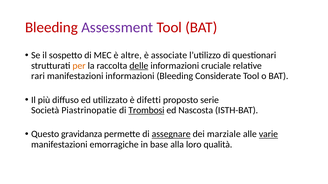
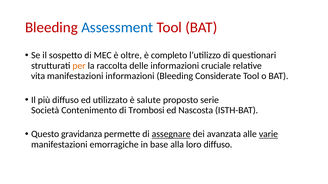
Assessment colour: purple -> blue (117, 28)
altre: altre -> oltre (131, 55)
associate: associate -> completo (169, 55)
delle underline: present -> none (139, 66)
rari: rari -> vita (38, 76)
difetti: difetti -> salute (149, 100)
Piastrinopatie: Piastrinopatie -> Contenimento (89, 110)
Trombosi underline: present -> none (146, 110)
marziale: marziale -> avanzata (224, 134)
loro qualità: qualità -> diffuso (218, 145)
